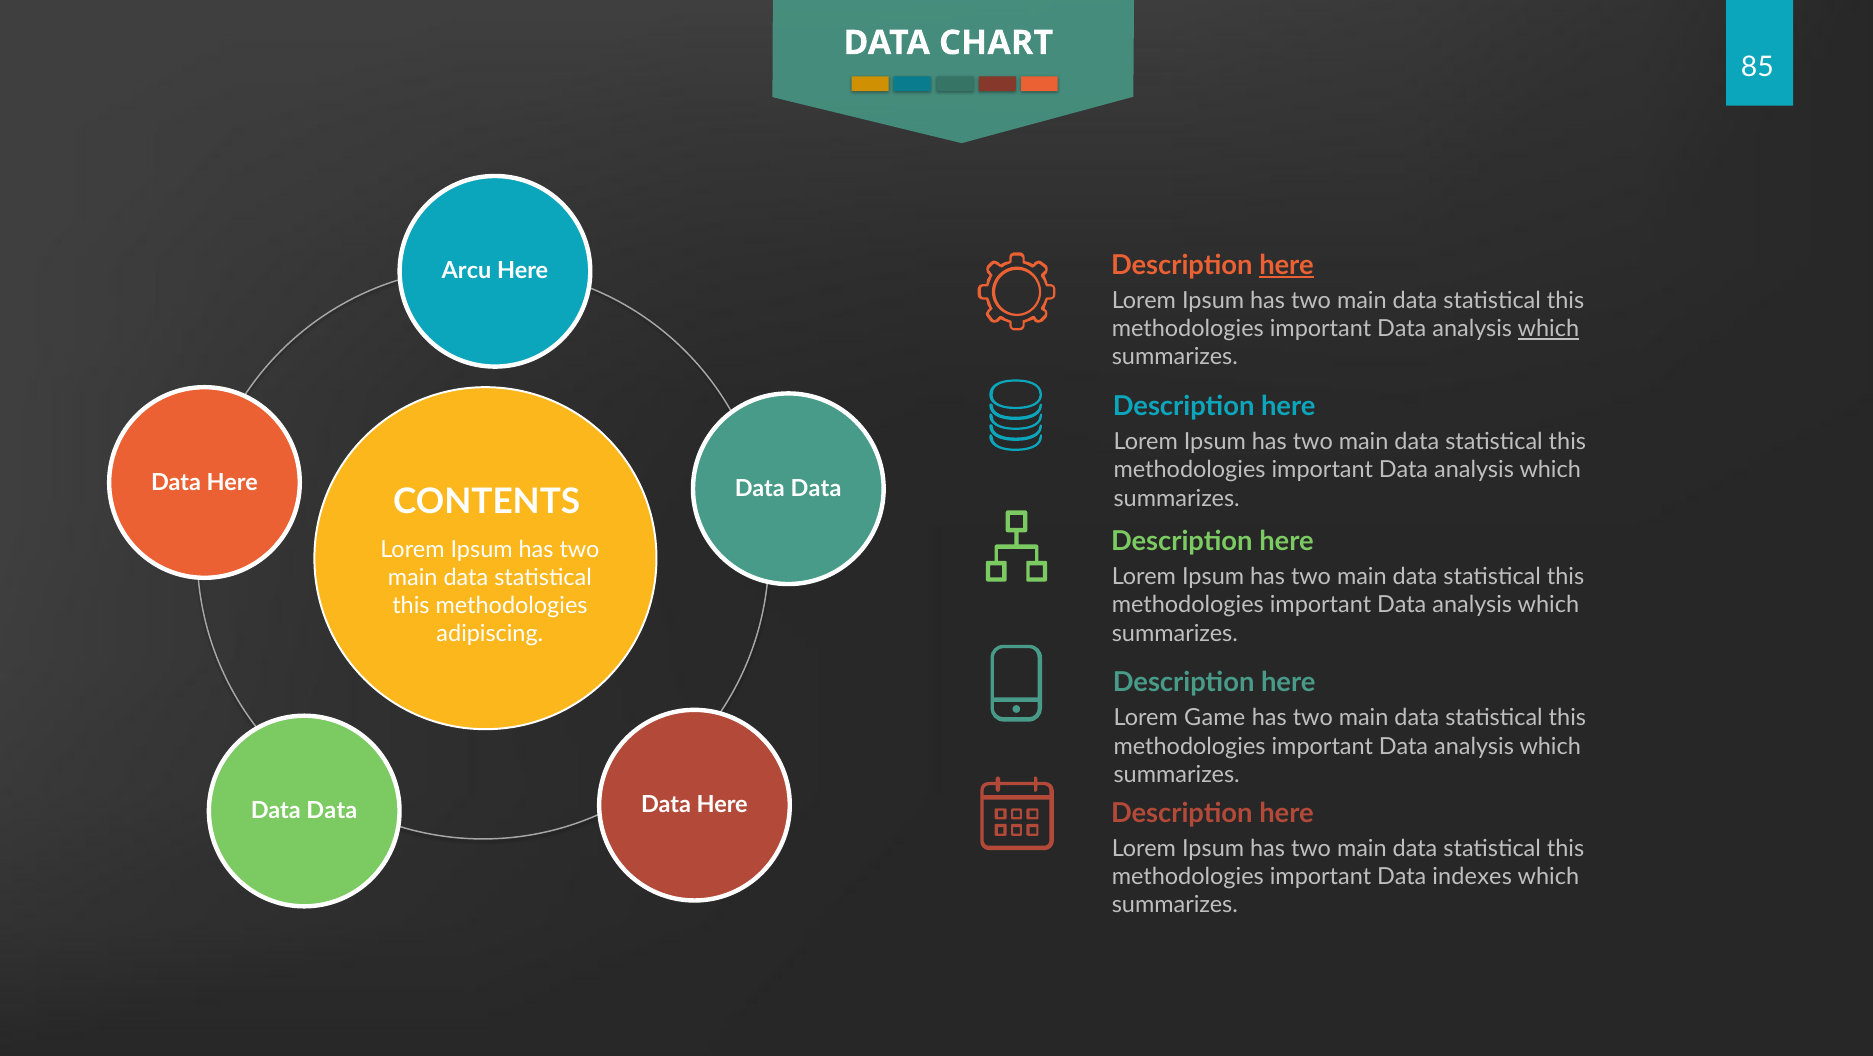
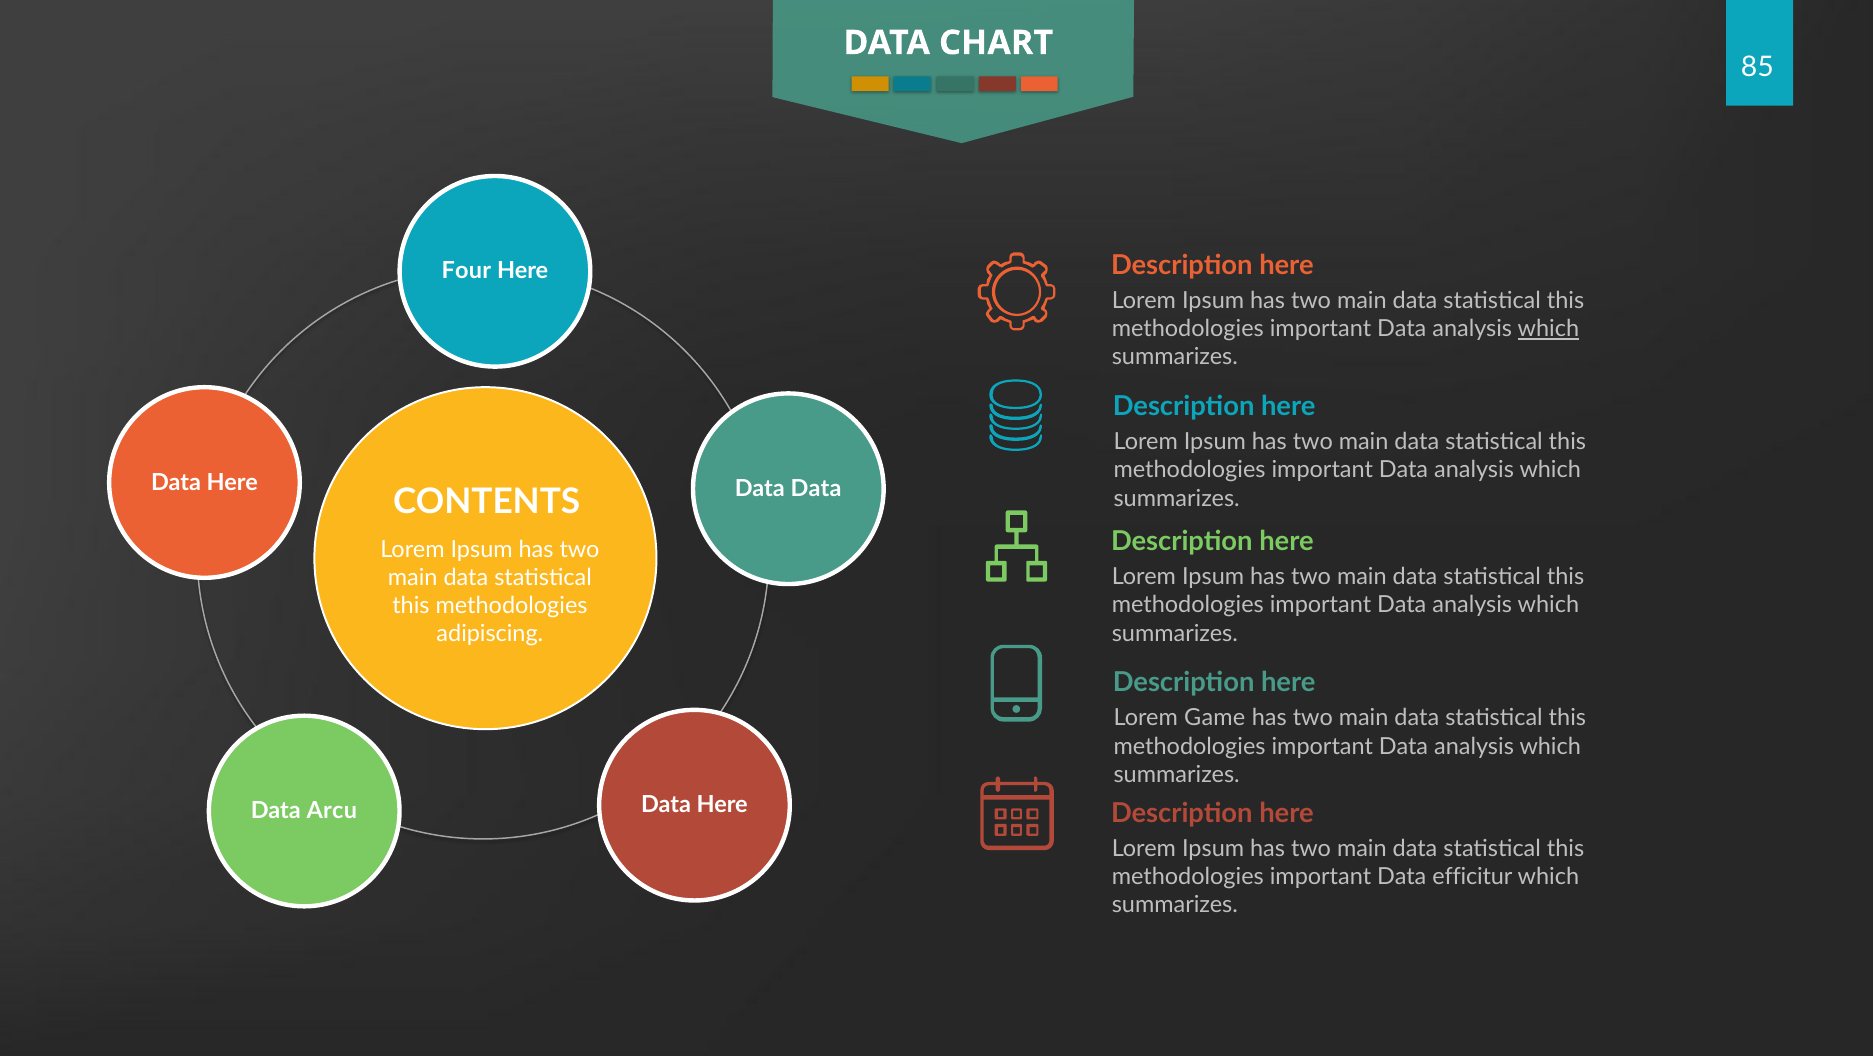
here underline: present -> none (1287, 265)
Arcu: Arcu -> Four (466, 271)
Data: Data -> Arcu (332, 811)
indexes: indexes -> efficitur (1472, 877)
